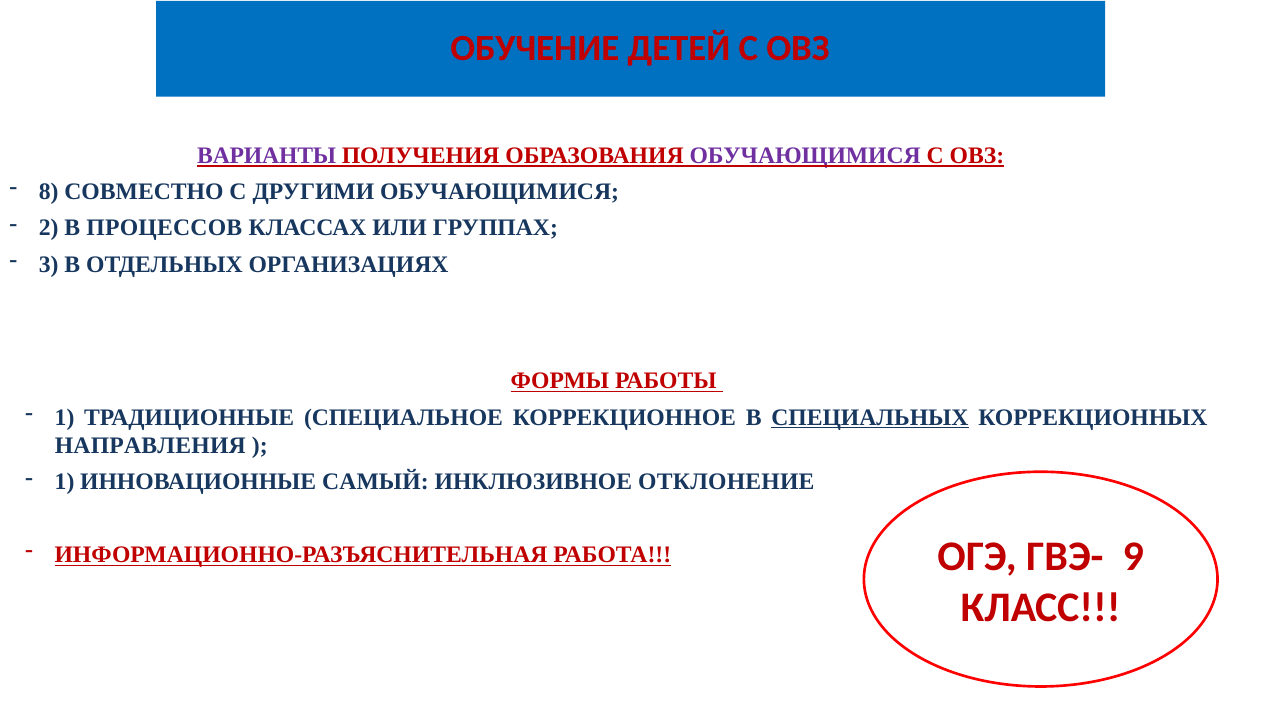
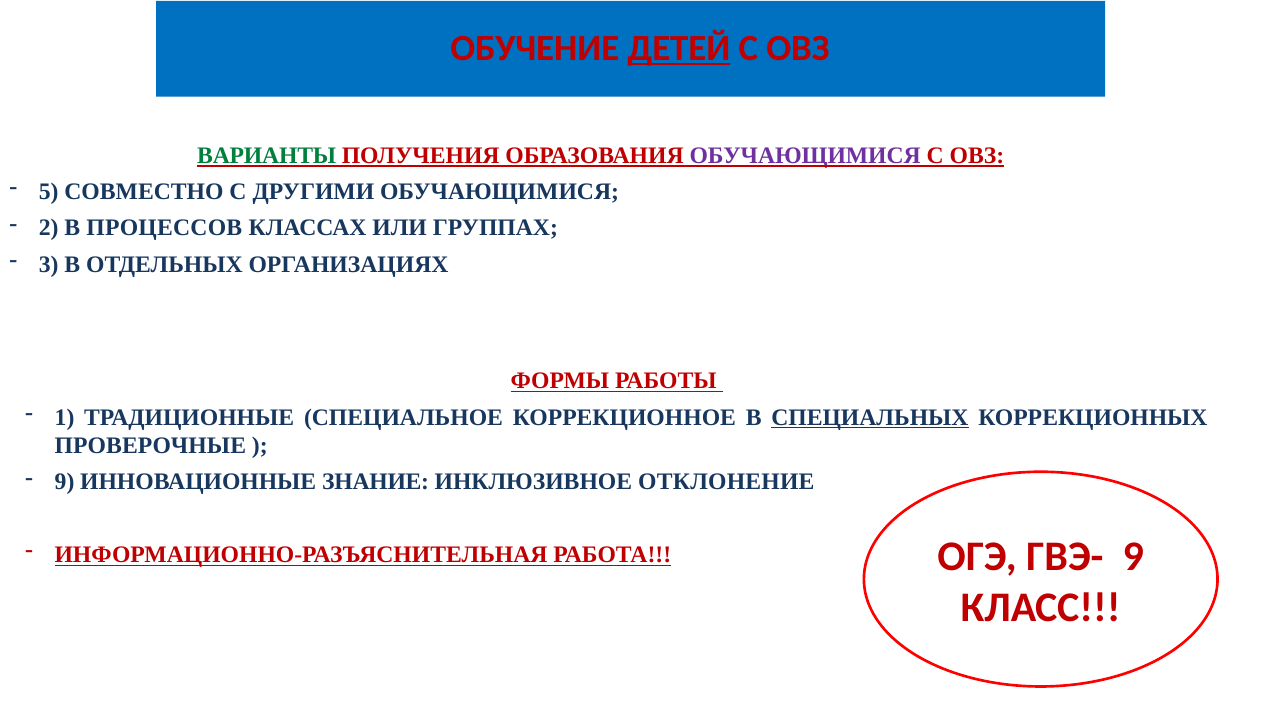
ДЕТЕЙ underline: none -> present (679, 48)
ВАРИАНТЫ colour: purple -> green (267, 156)
8: 8 -> 5 (49, 192)
НАПРАВЛЕНИЯ: НАПРАВЛЕНИЯ -> ПРОВЕРОЧНЫЕ (150, 446)
1: 1 -> 9 (65, 482)
САМЫЙ: САМЫЙ -> ЗНАНИЕ (376, 482)
